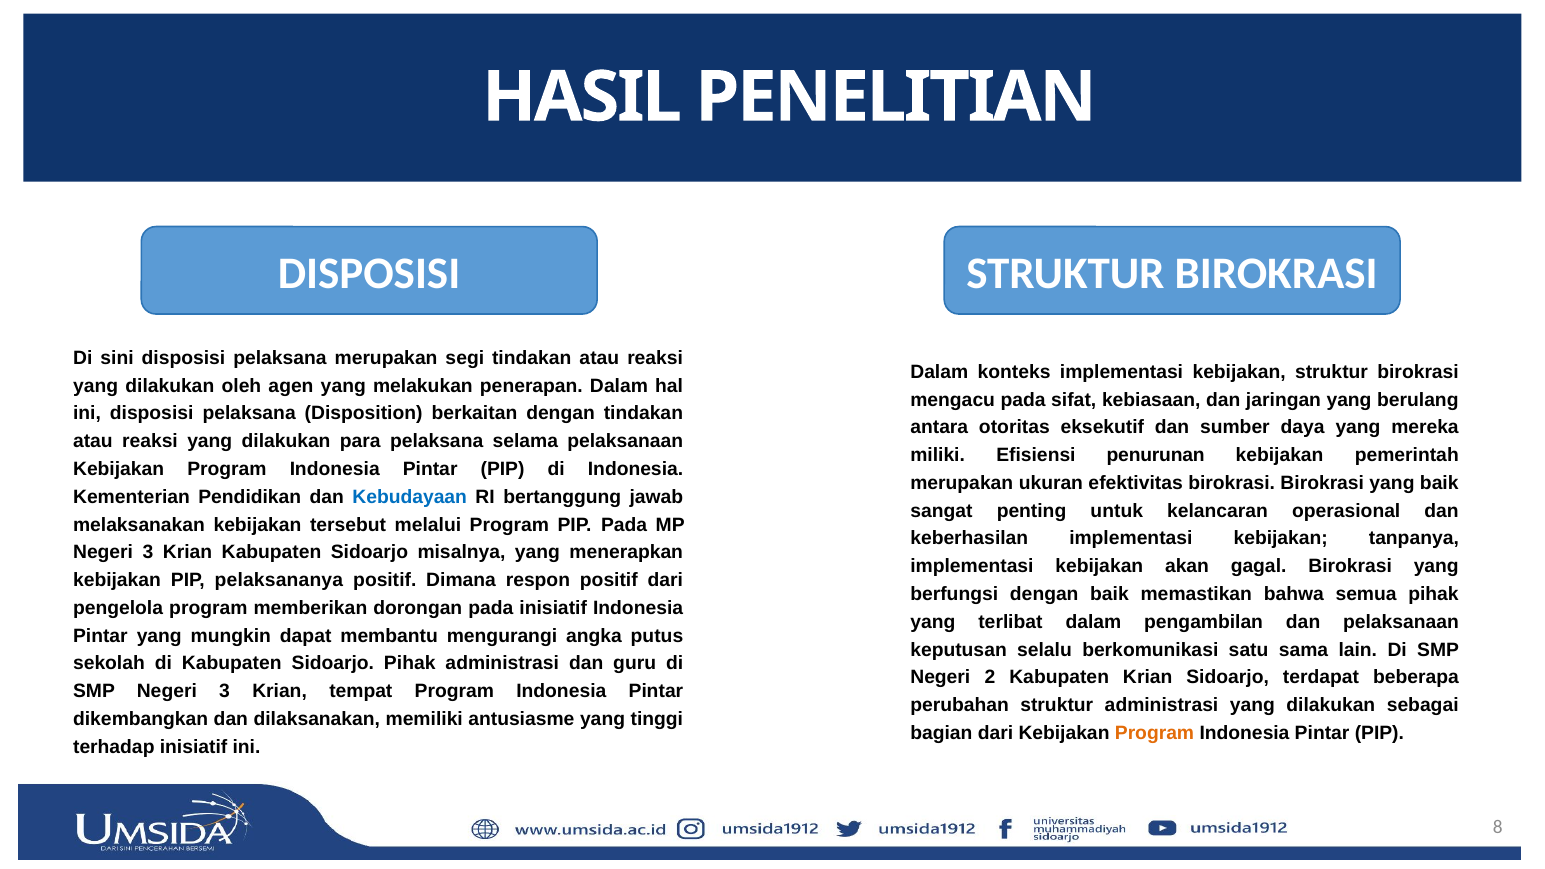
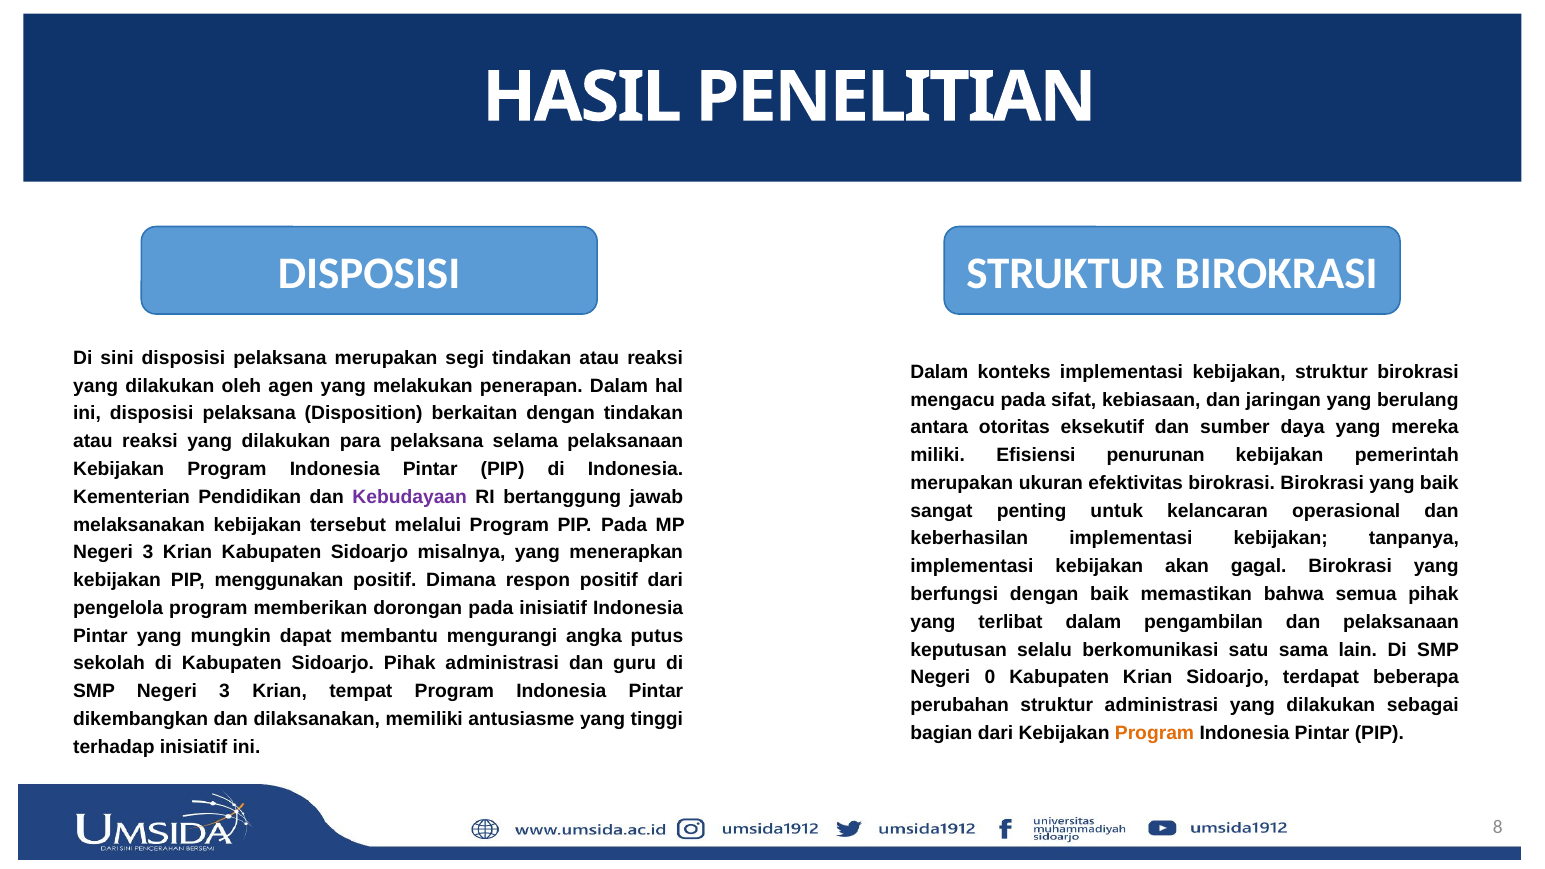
Kebudayaan colour: blue -> purple (410, 497)
pelaksananya: pelaksananya -> menggunakan (279, 580)
2: 2 -> 0 (990, 678)
